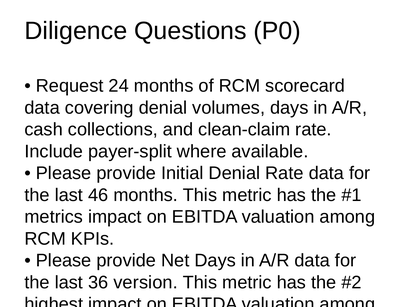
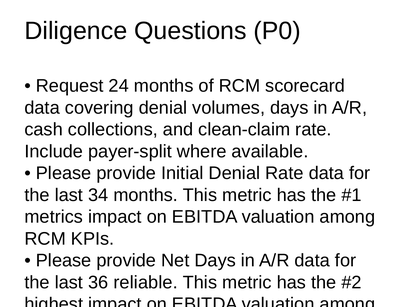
46: 46 -> 34 (98, 195)
version: version -> reliable (146, 282)
